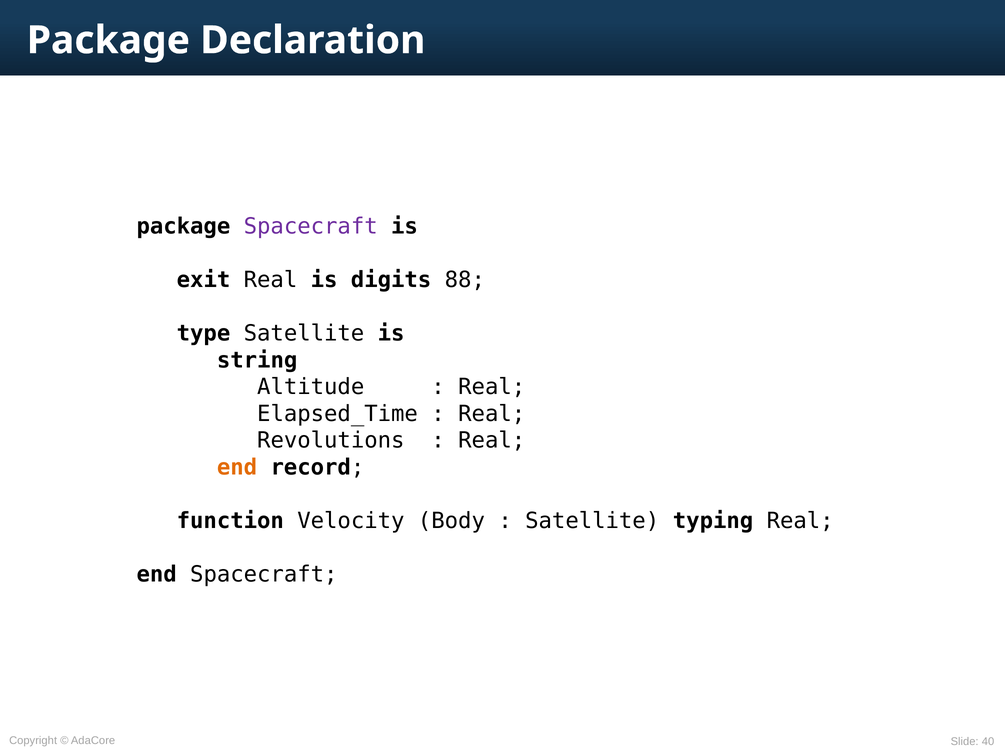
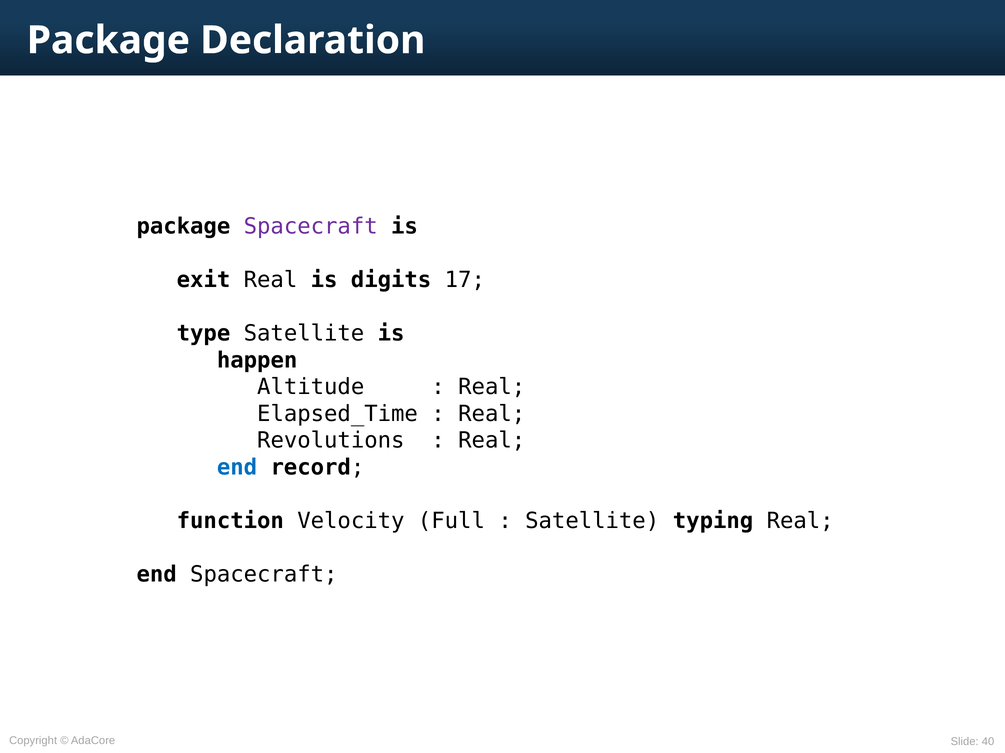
88: 88 -> 17 (465, 280)
string: string -> happen (257, 361)
end colour: orange -> blue (237, 468)
Body: Body -> Full (451, 521)
